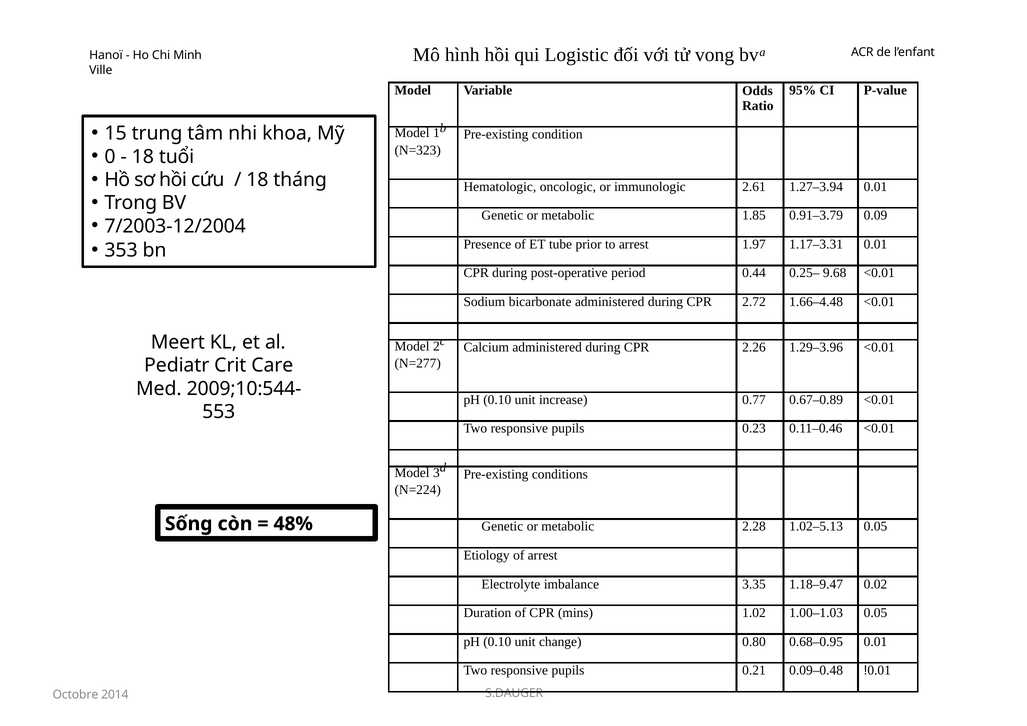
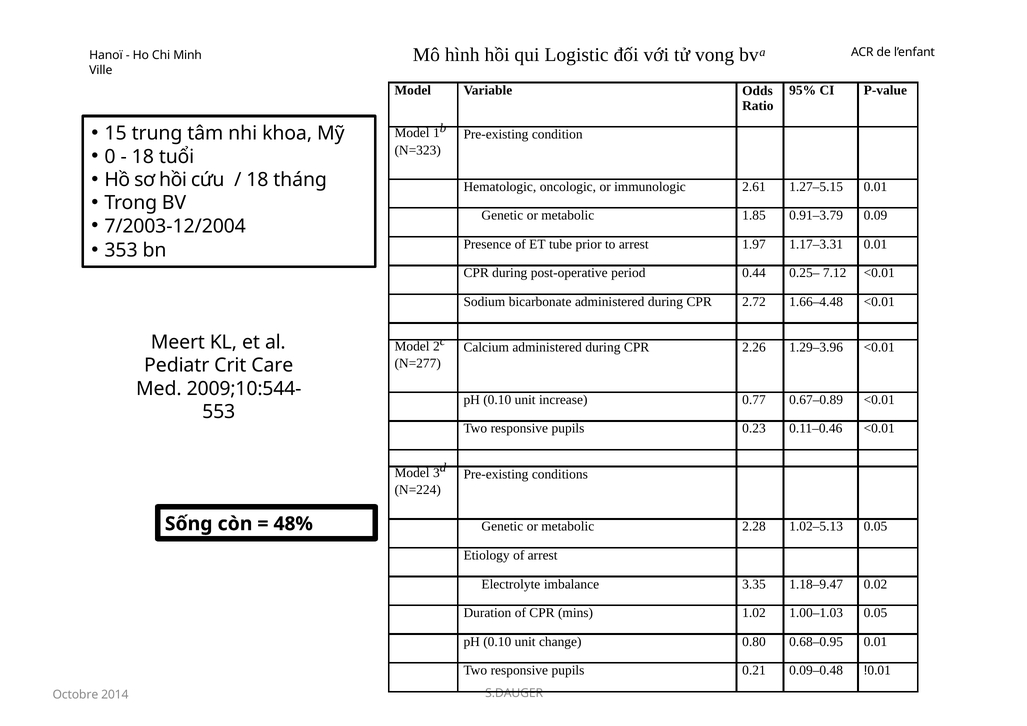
1.27–3.94: 1.27–3.94 -> 1.27–5.15 (816, 187)
9.68: 9.68 -> 7.12 (835, 273)
